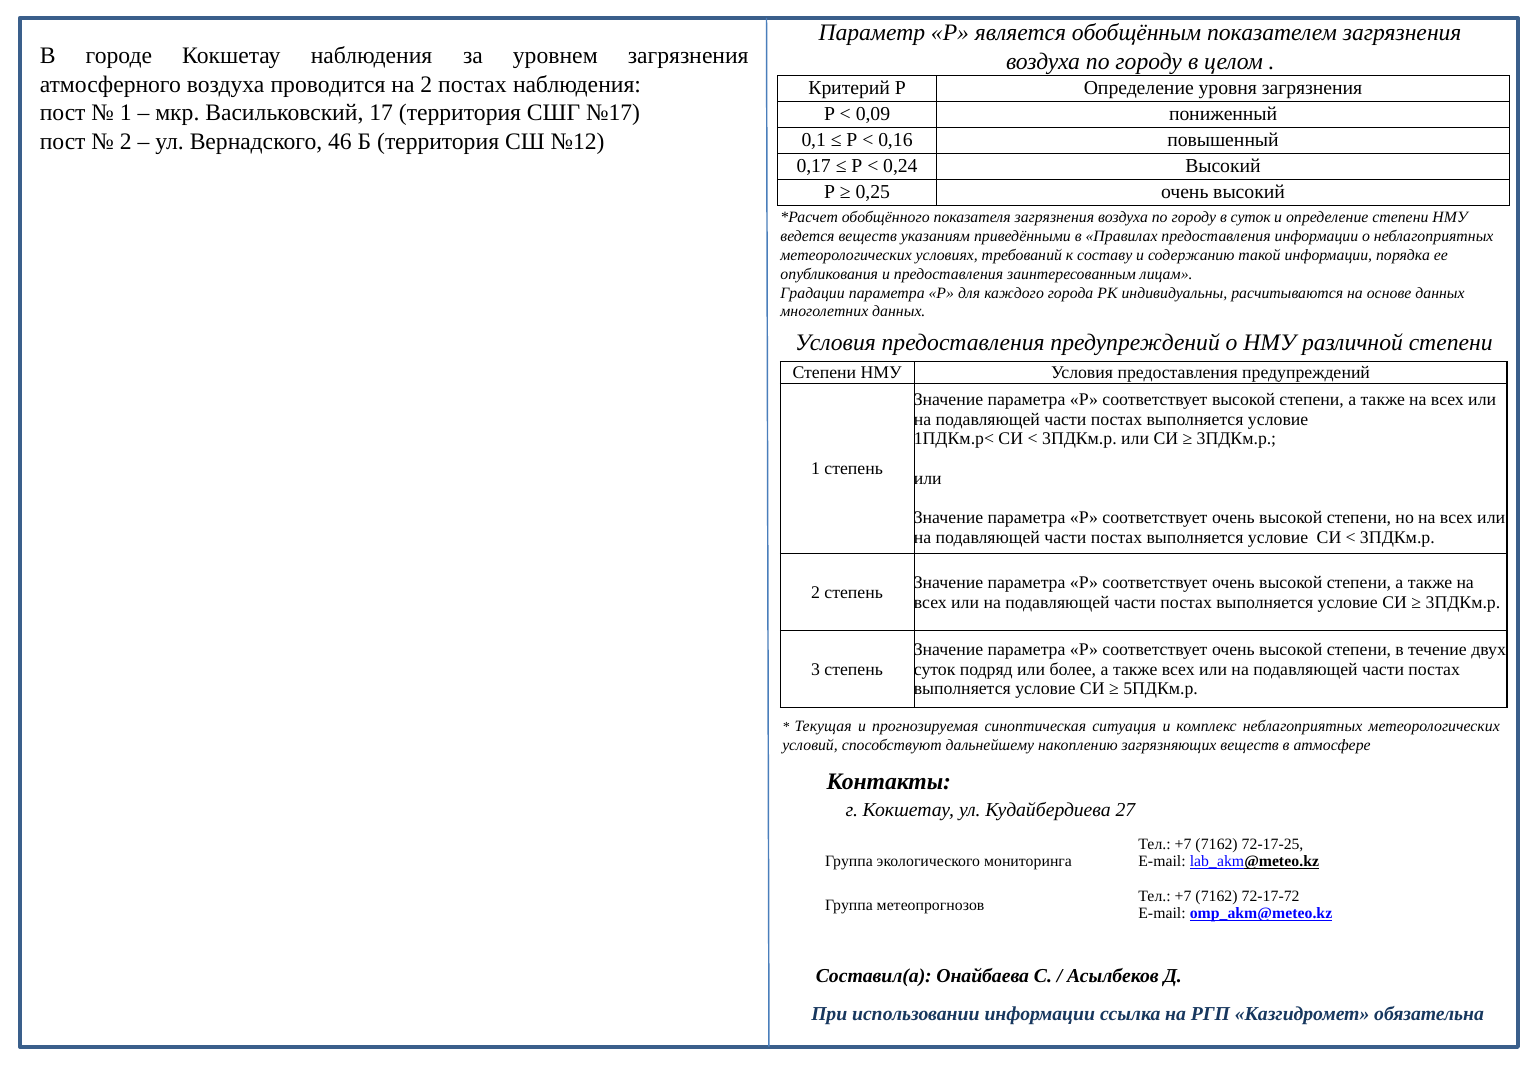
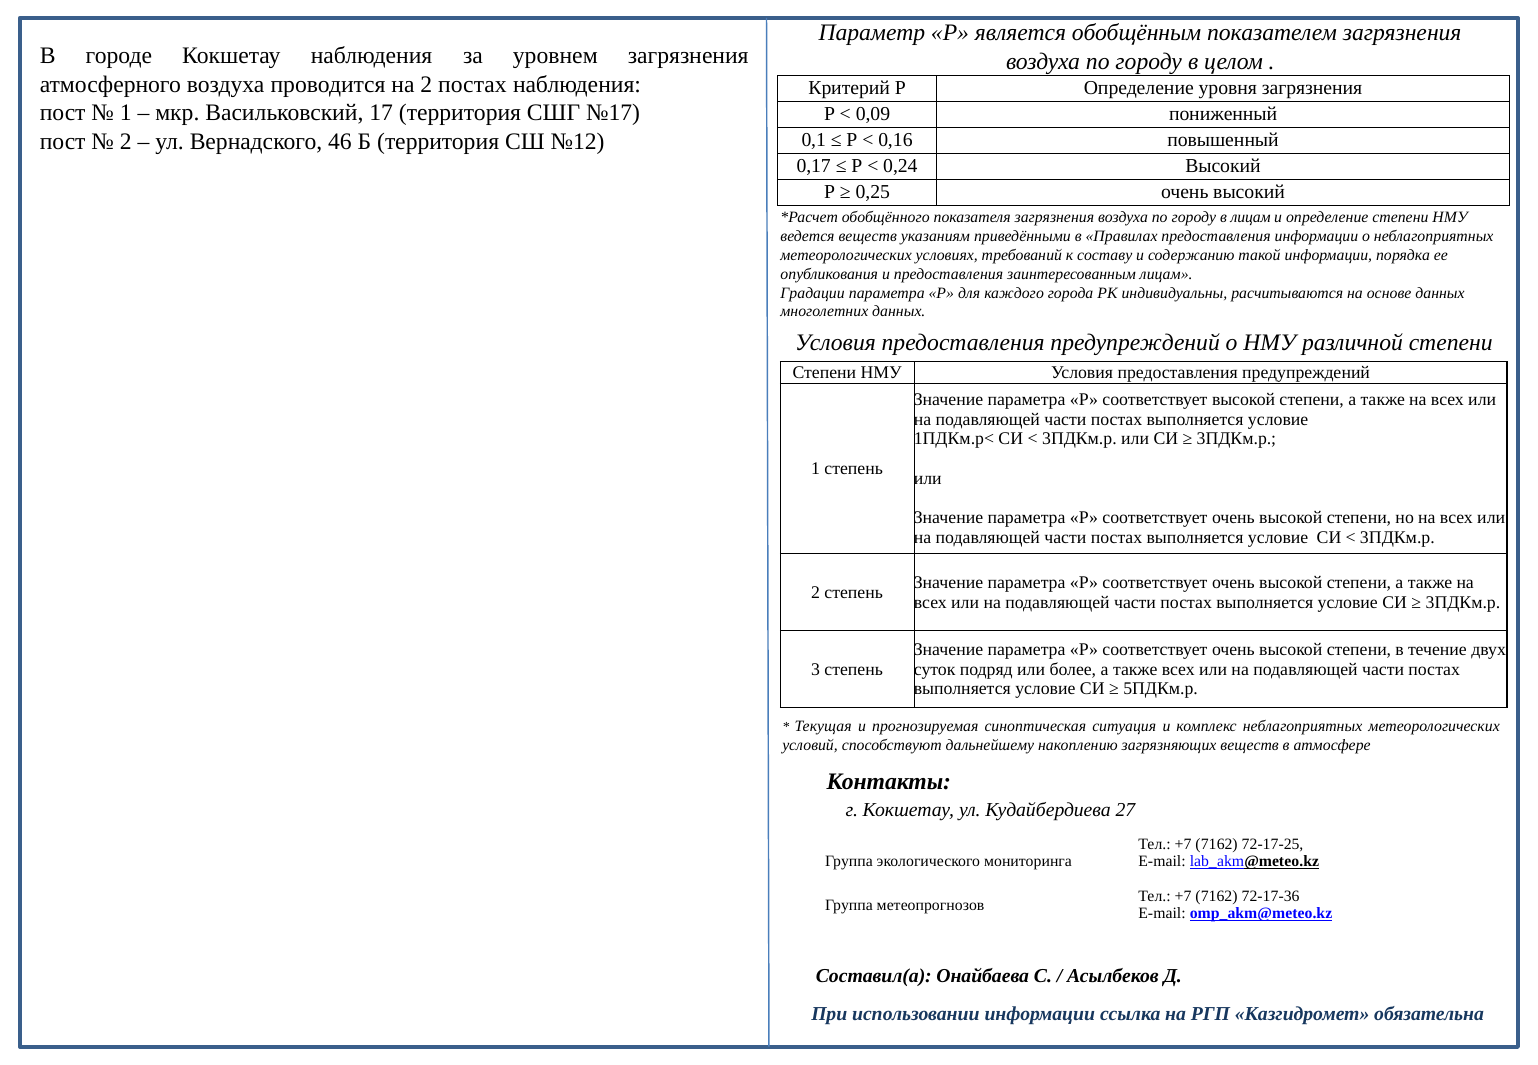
в суток: суток -> лицам (1251, 217)
72-17-72: 72-17-72 -> 72-17-36 (1271, 896)
